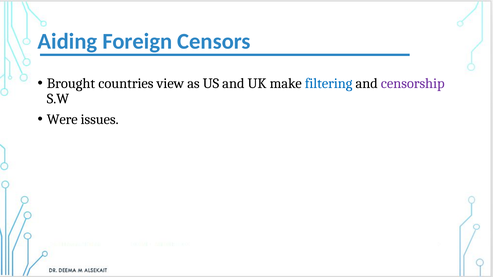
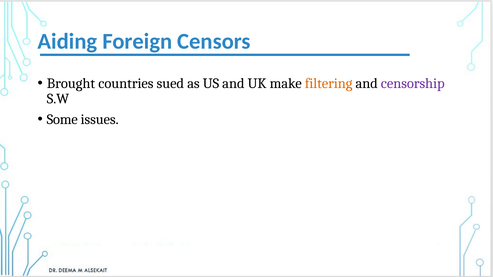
view: view -> sued (170, 83)
filtering colour: blue -> orange (329, 83)
Were: Were -> Some (62, 120)
